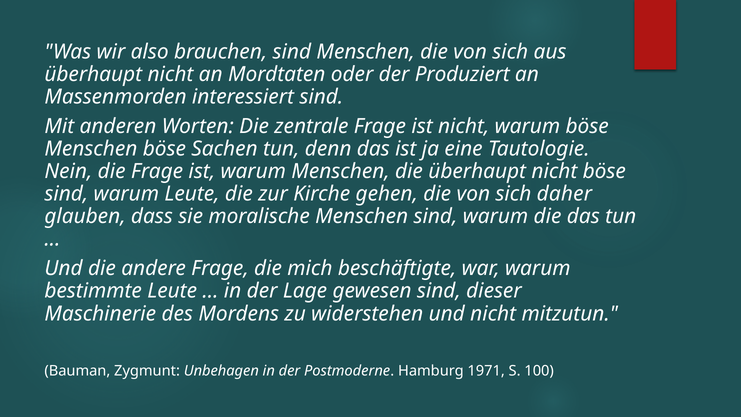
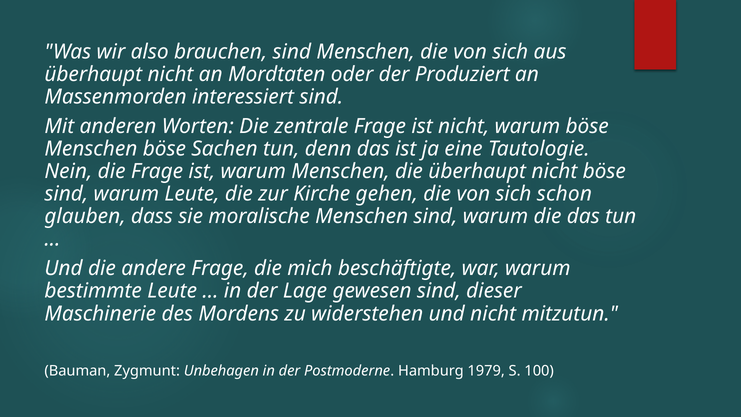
daher: daher -> schon (564, 194)
1971: 1971 -> 1979 (486, 371)
